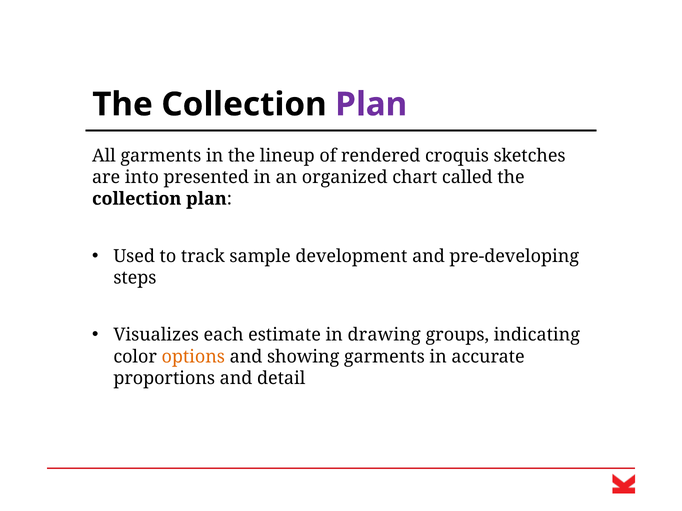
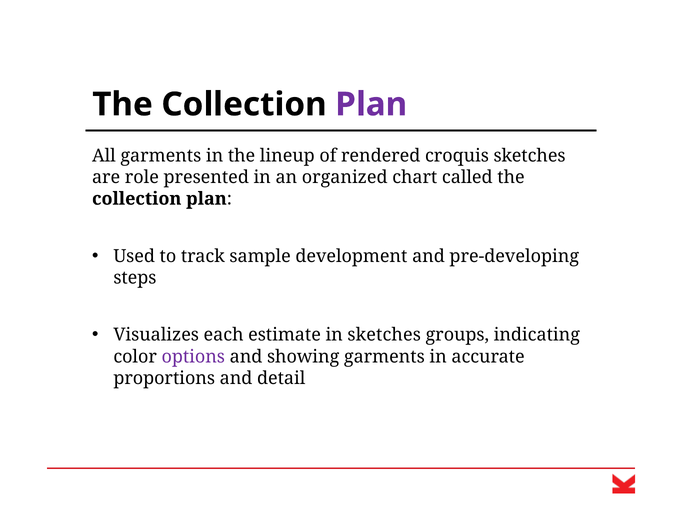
into: into -> role (142, 177)
in drawing: drawing -> sketches (384, 335)
options colour: orange -> purple (193, 357)
